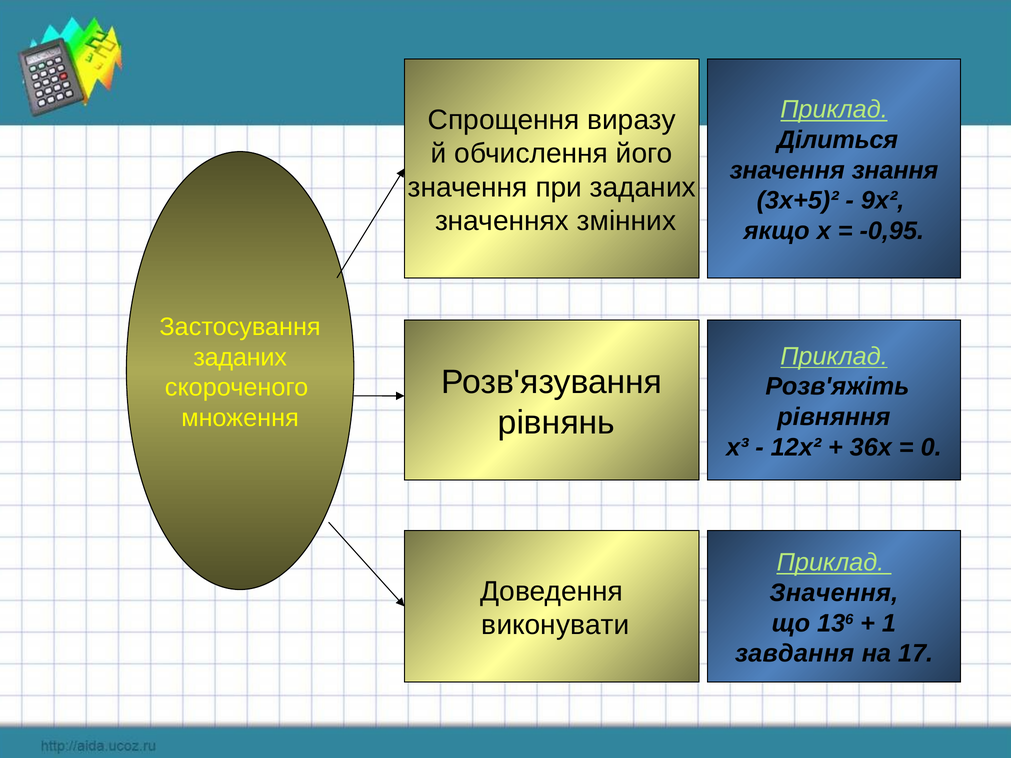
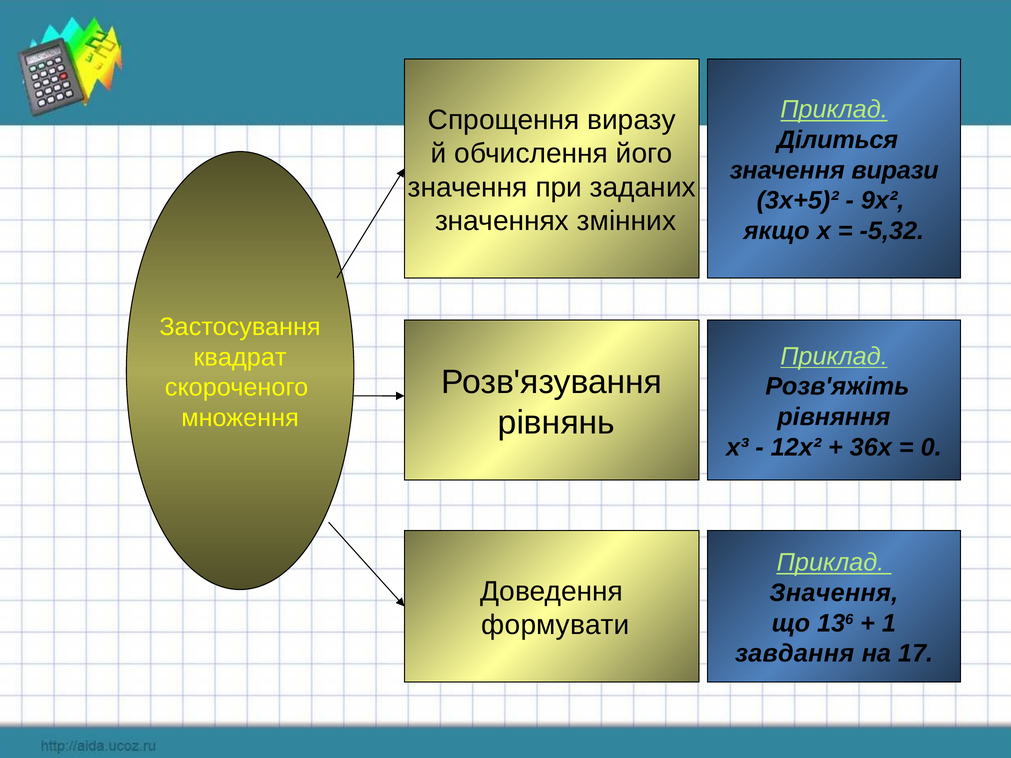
знання: знання -> вирази (895, 170)
-0,95: -0,95 -> -5,32 (892, 231)
заданих: заданих -> квадрат (240, 357)
виконувати: виконувати -> формувати (556, 625)
